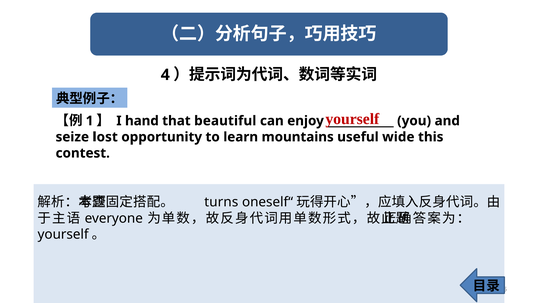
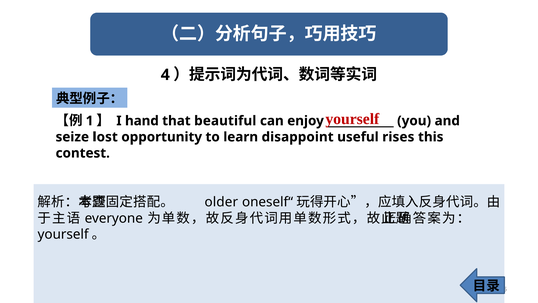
mountains: mountains -> disappoint (298, 137)
wide: wide -> rises (398, 137)
turns: turns -> older (221, 202)
